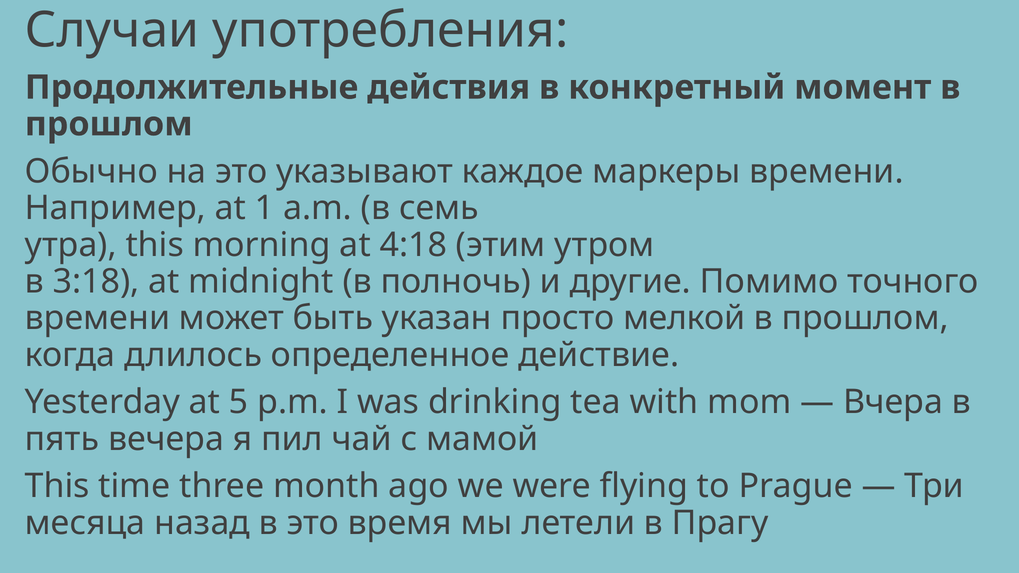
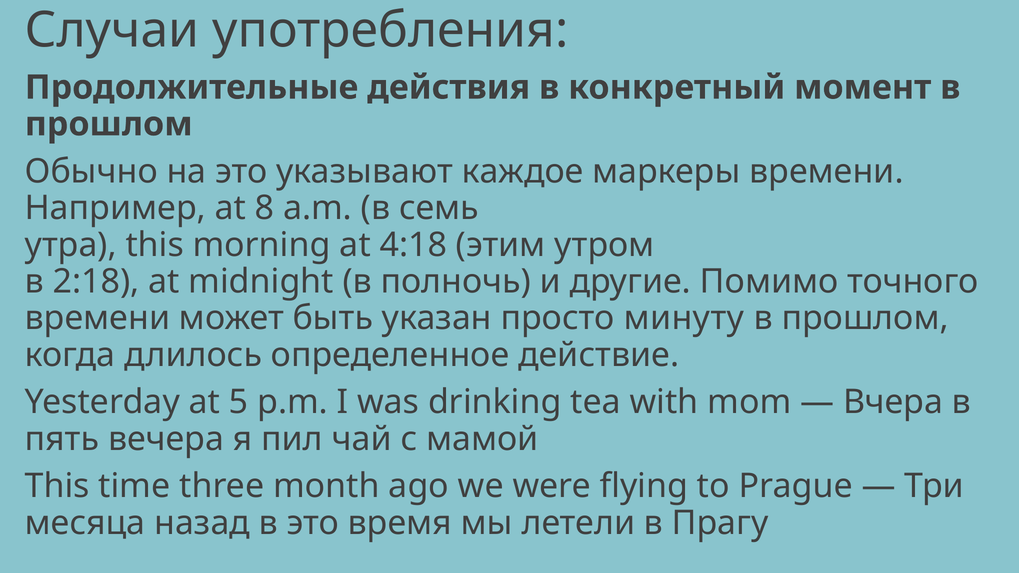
1: 1 -> 8 (265, 208)
3:18: 3:18 -> 2:18 (96, 282)
мелкой: мелкой -> минуту (684, 318)
